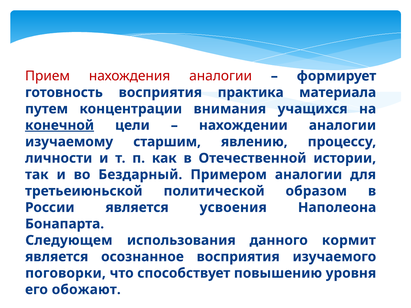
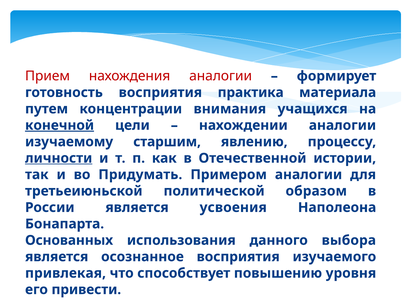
личности underline: none -> present (59, 158)
Бездарный: Бездарный -> Придумать (140, 175)
Следующем: Следующем -> Основанных (69, 240)
кормит: кормит -> выбора (349, 240)
поговорки: поговорки -> привлекая (66, 273)
обожают: обожают -> привести (86, 290)
